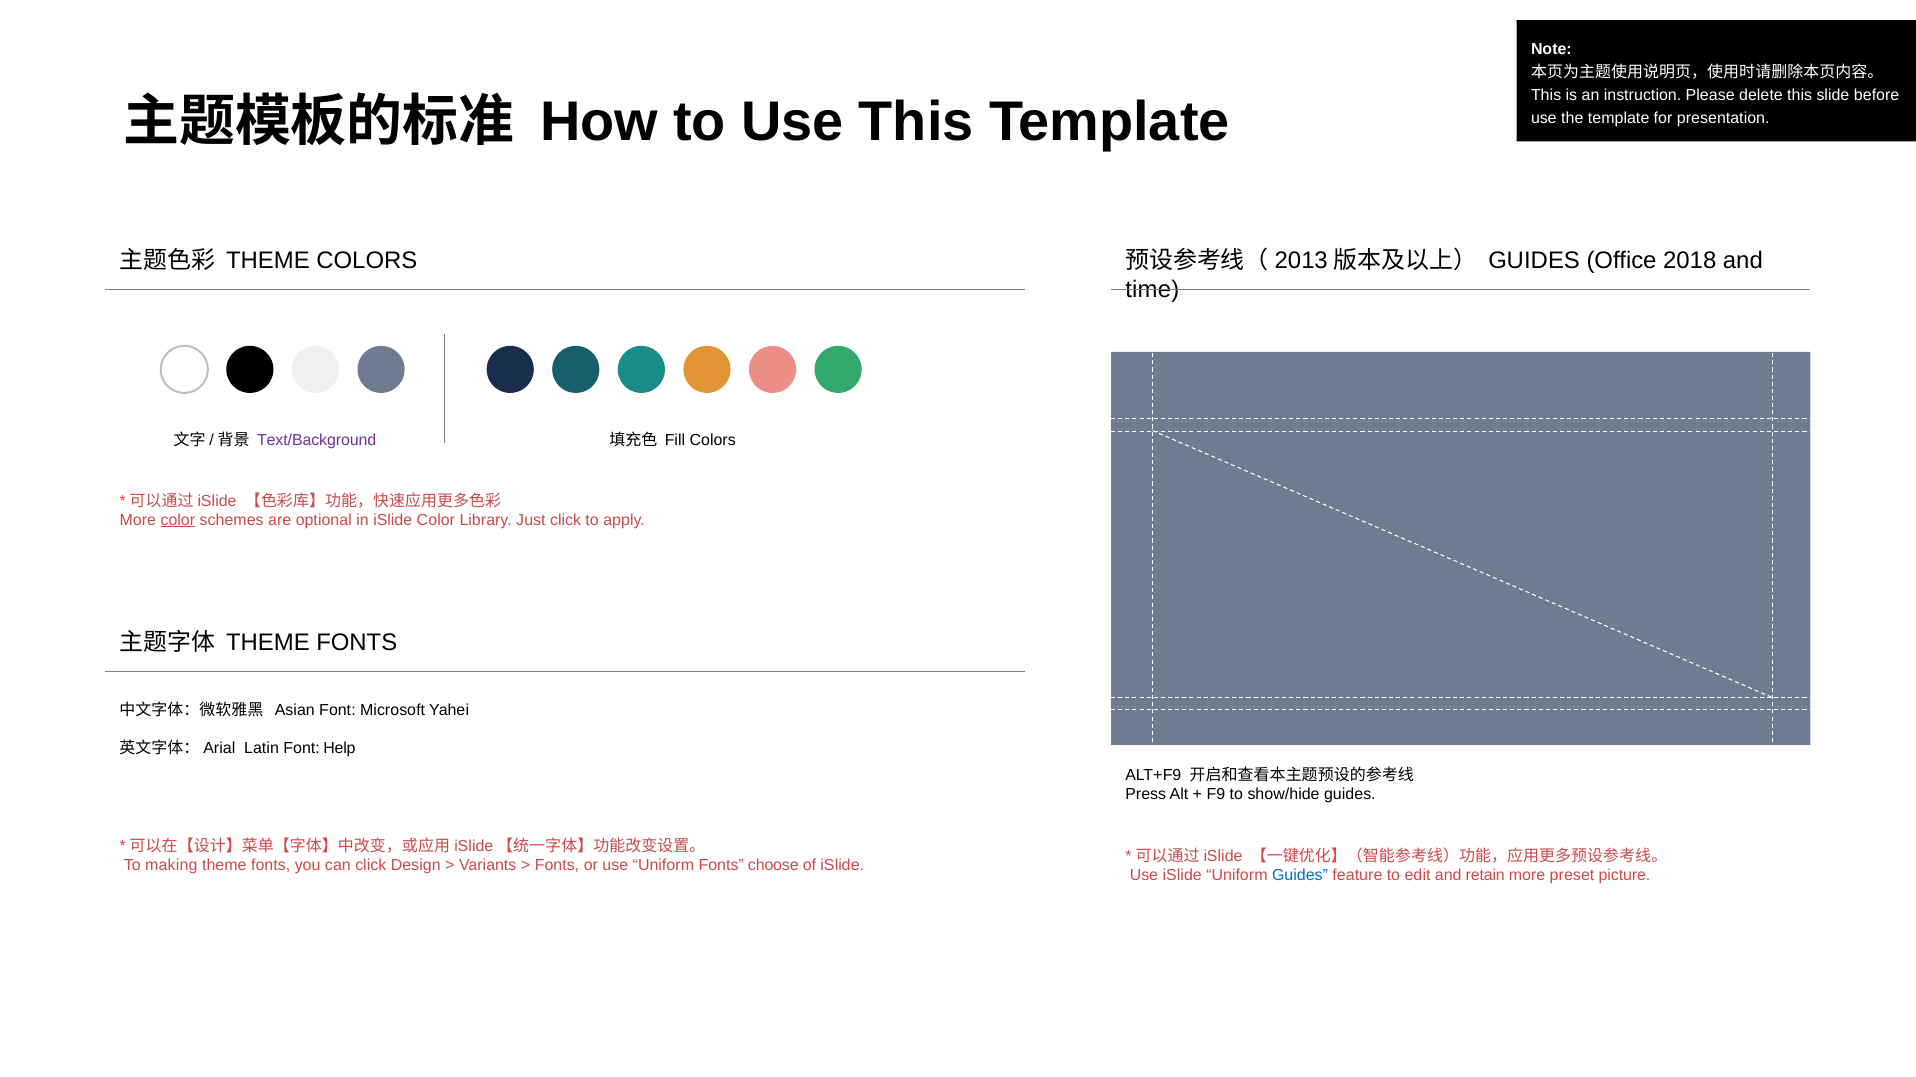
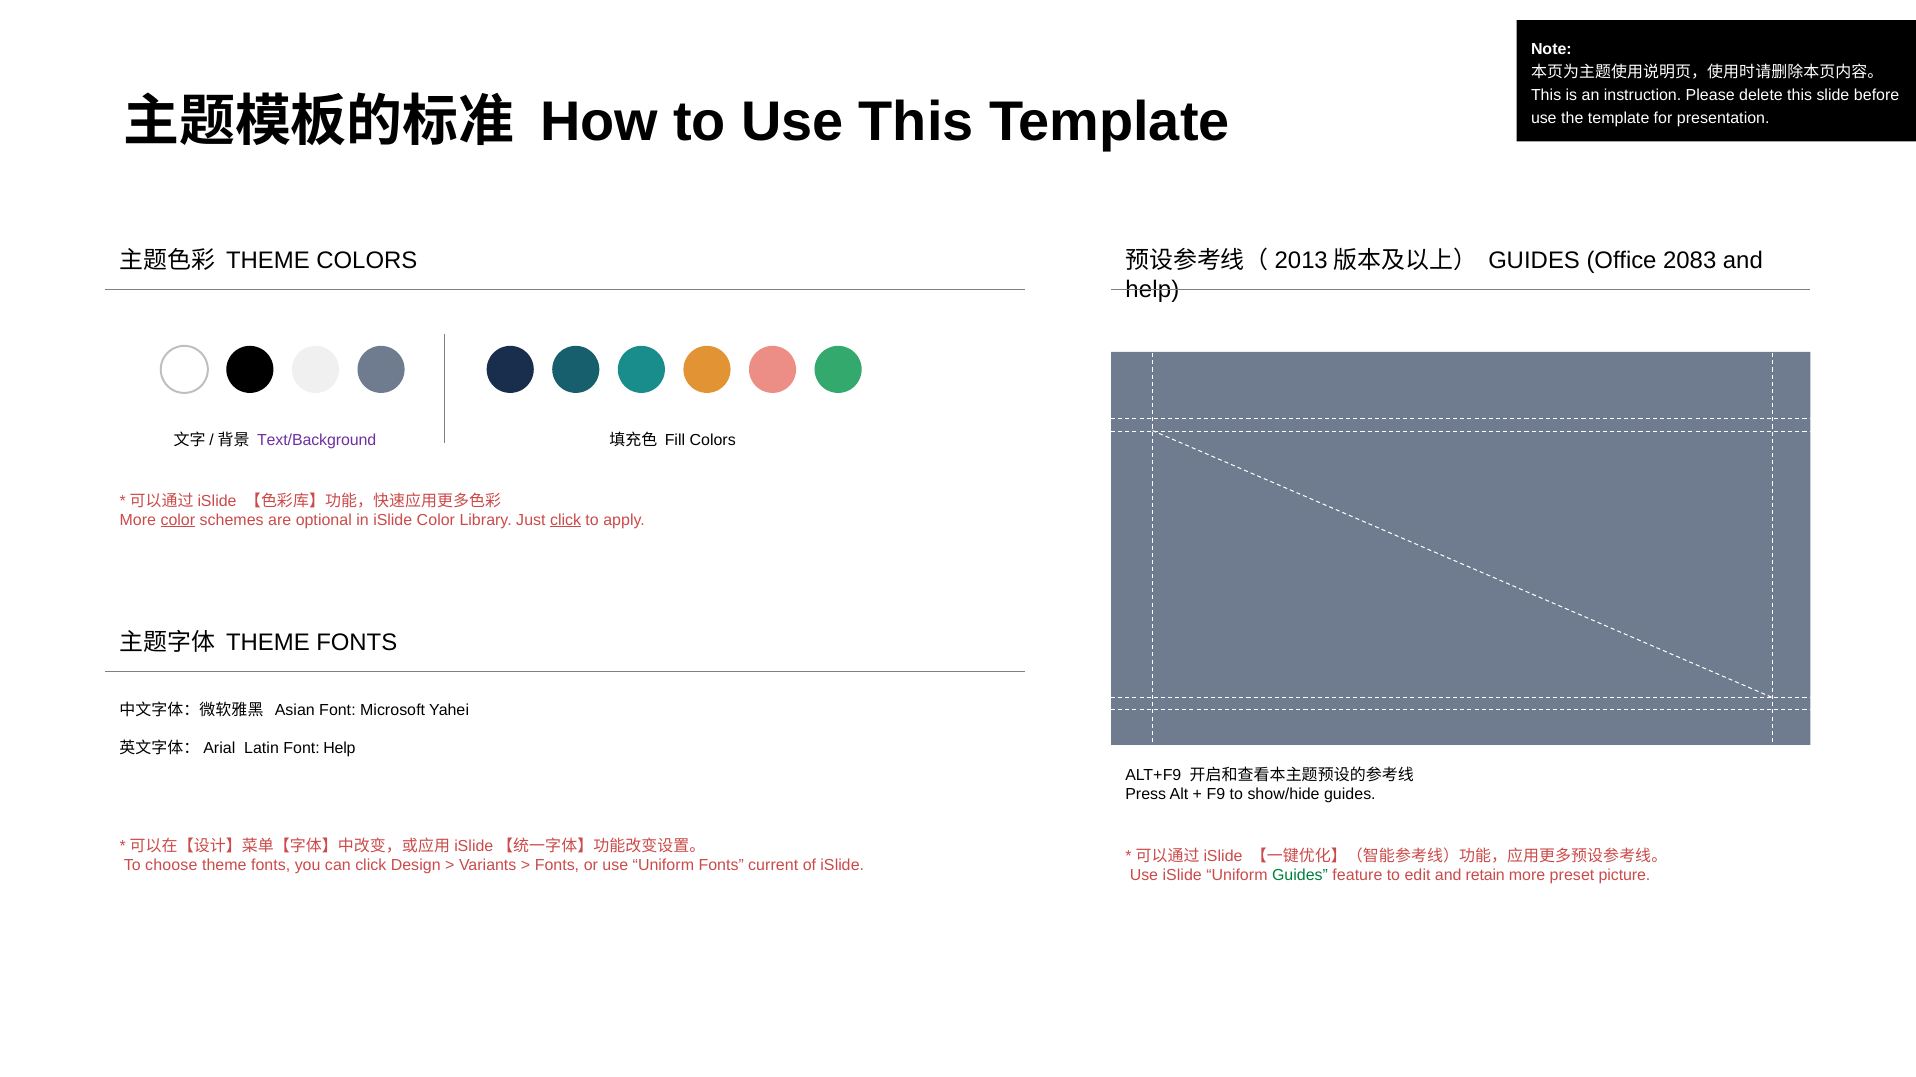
2018: 2018 -> 2083 (1690, 261)
time: time -> help (1152, 290)
click underline: none -> present (566, 520)
making: making -> choose (171, 866)
choose: choose -> current (773, 866)
Guides colour: blue -> green (1300, 876)
